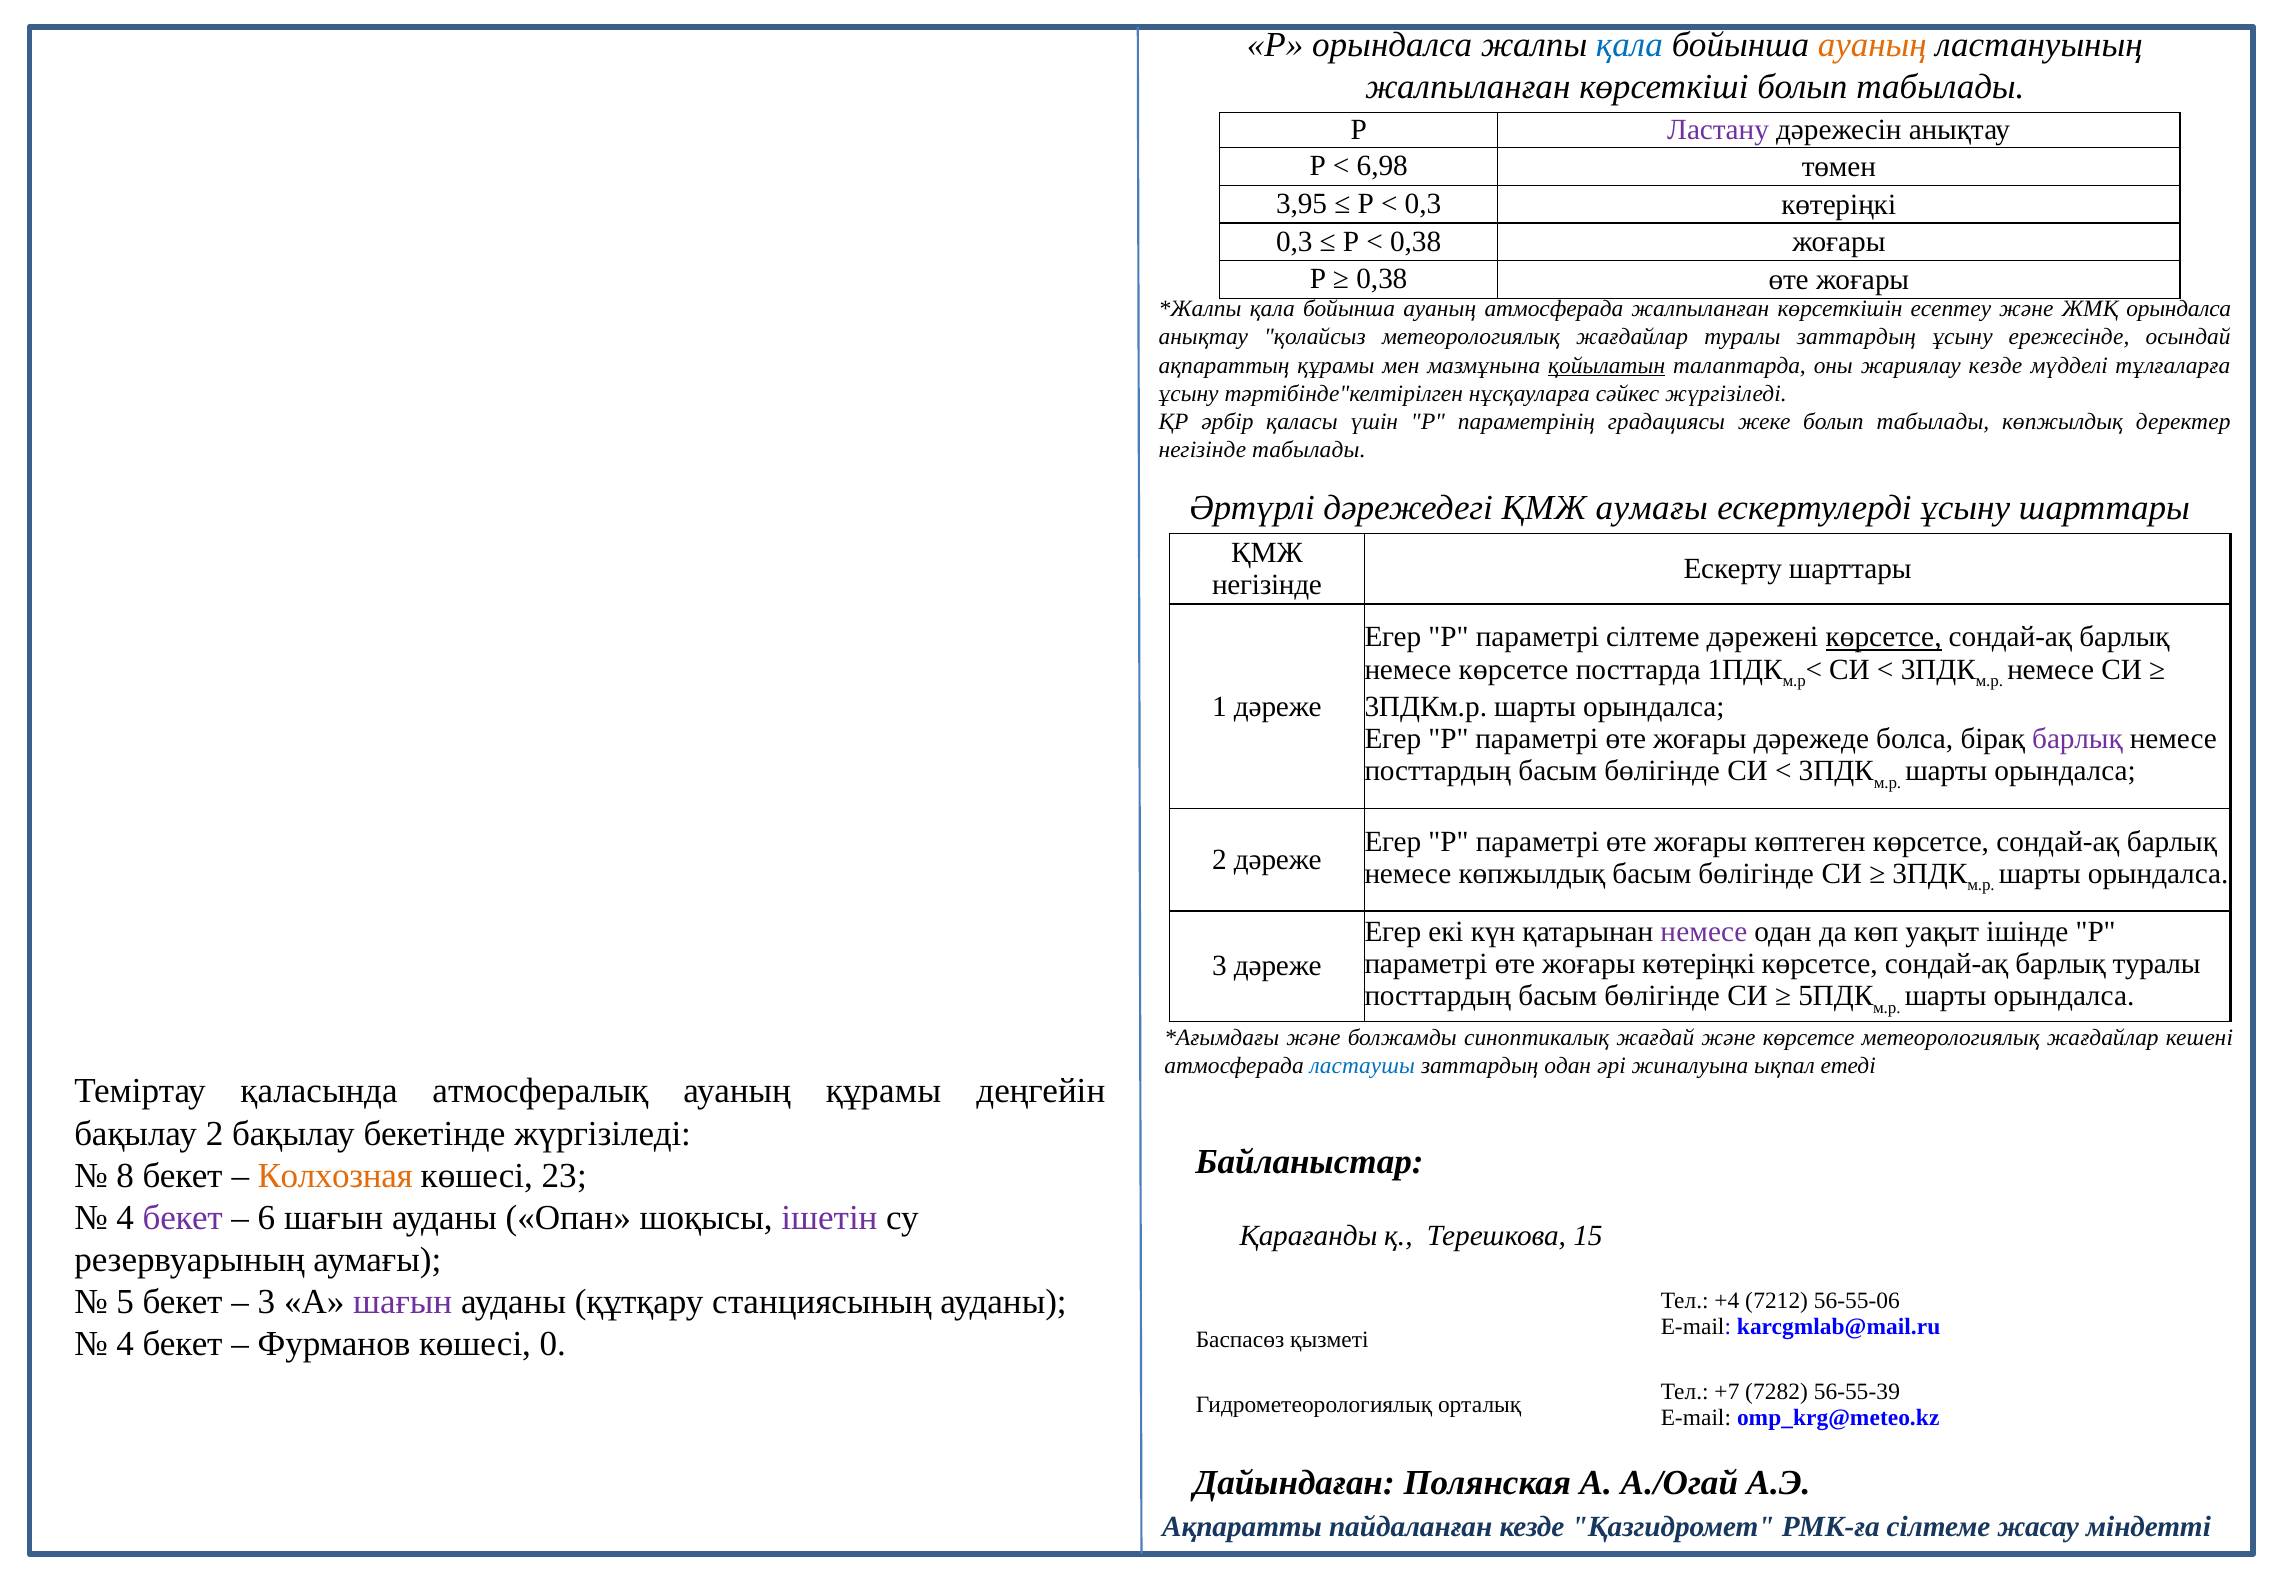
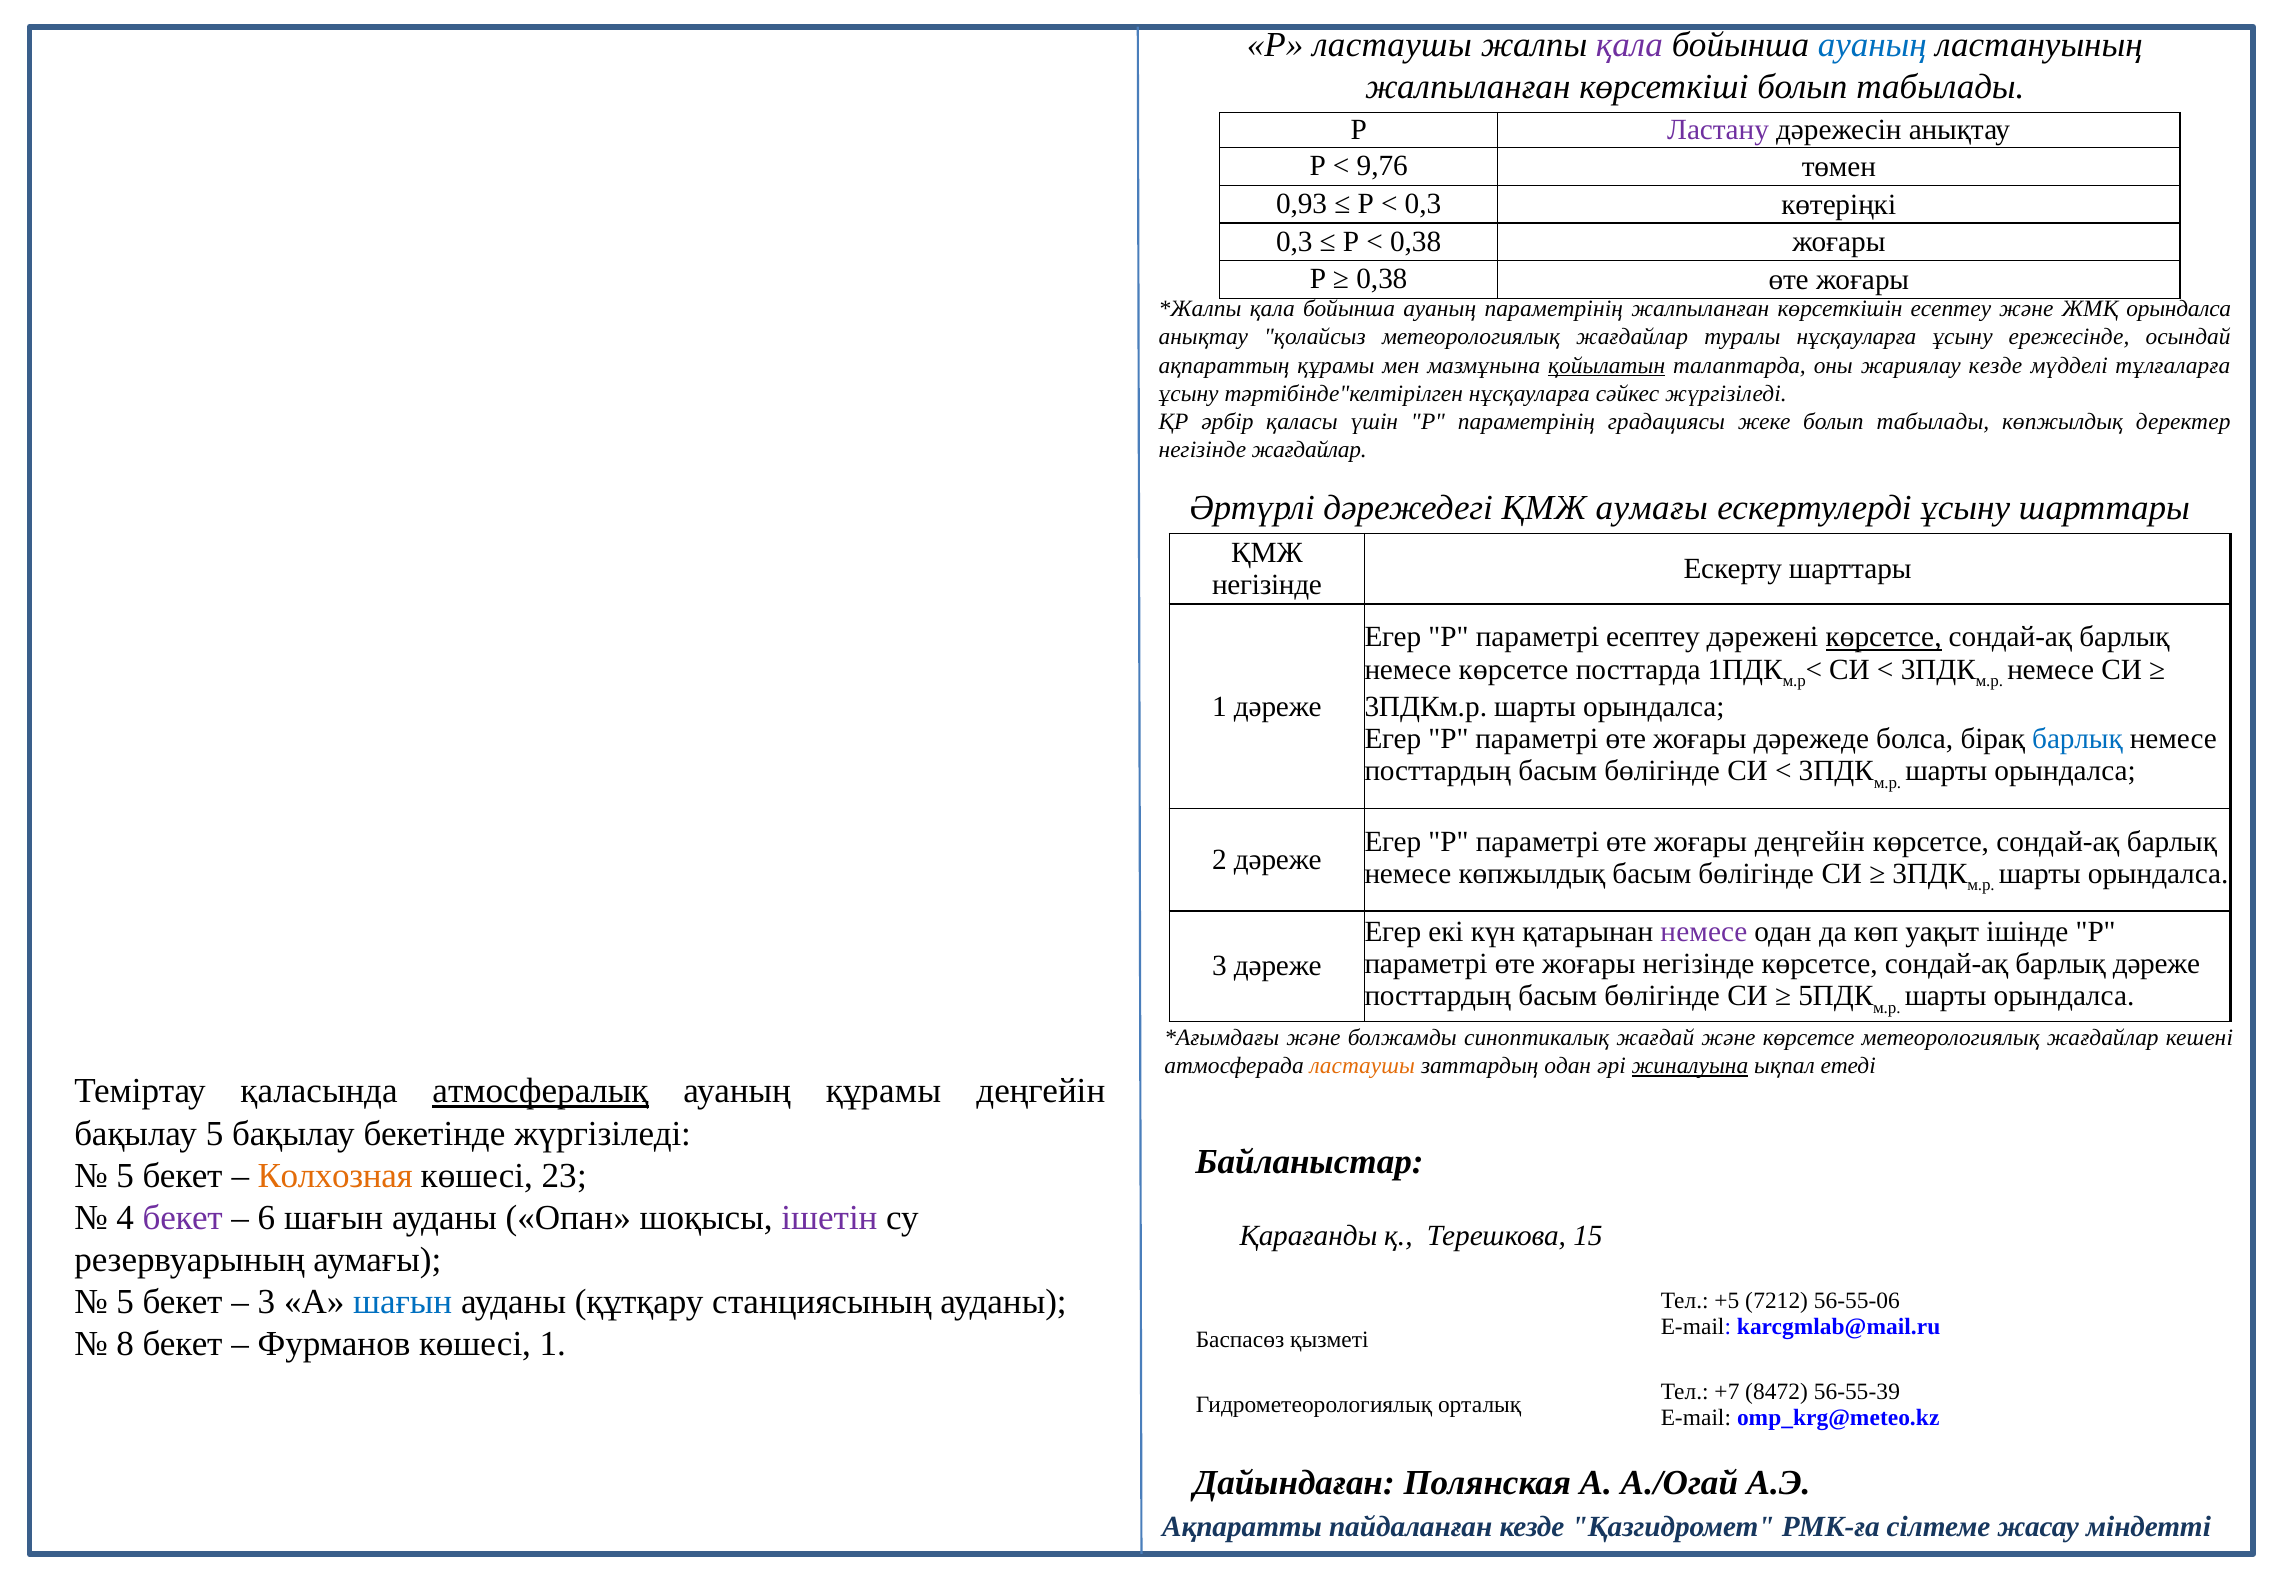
Р орындалса: орындалса -> ластаушы (1392, 45)
қала colour: blue -> purple (1629, 45)
ауаның colour: orange -> blue (1872, 45)
6,98: 6,98 -> 9,76 (1382, 166)
3,95: 3,95 -> 0,93 (1302, 204)
ауаның атмосферада: атмосферада -> параметрінің (1554, 309)
туралы заттардың: заттардың -> нұсқауларға (1857, 337)
негізінде табылады: табылады -> жағдайлар (1309, 449)
параметрі сілтеме: сілтеме -> есептеу (1653, 637)
барлық colour: purple -> blue (2077, 738)
жоғары көптеген: көптеген -> деңгейін (1810, 841)
жоғары көтеріңкі: көтеріңкі -> негізінде (1698, 964)
барлық туралы: туралы -> дәреже (2157, 964)
ластаушы colour: blue -> orange (1362, 1066)
жиналуына underline: none -> present (1690, 1066)
атмосфералық underline: none -> present (540, 1091)
бақылау 2: 2 -> 5 (215, 1133)
8: 8 -> 5 (125, 1175)
шағын colour: purple -> blue (403, 1302)
+4: +4 -> +5 (1727, 1300)
4: 4 -> 8 (125, 1344)
көшесі 0: 0 -> 1 (553, 1344)
7282: 7282 -> 8472 (1777, 1391)
